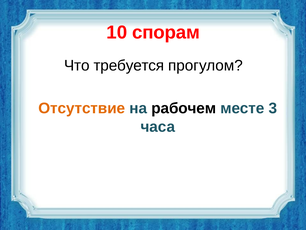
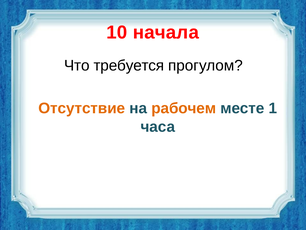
спорам: спорам -> начала (166, 32)
рабочем colour: black -> orange (184, 108)
3: 3 -> 1 (273, 108)
